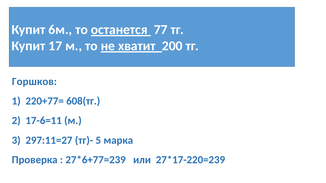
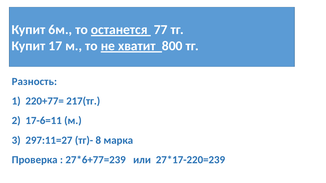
200: 200 -> 800 (172, 46)
Горшков: Горшков -> Разность (34, 82)
608(тг: 608(тг -> 217(тг (83, 101)
5: 5 -> 8 (98, 140)
